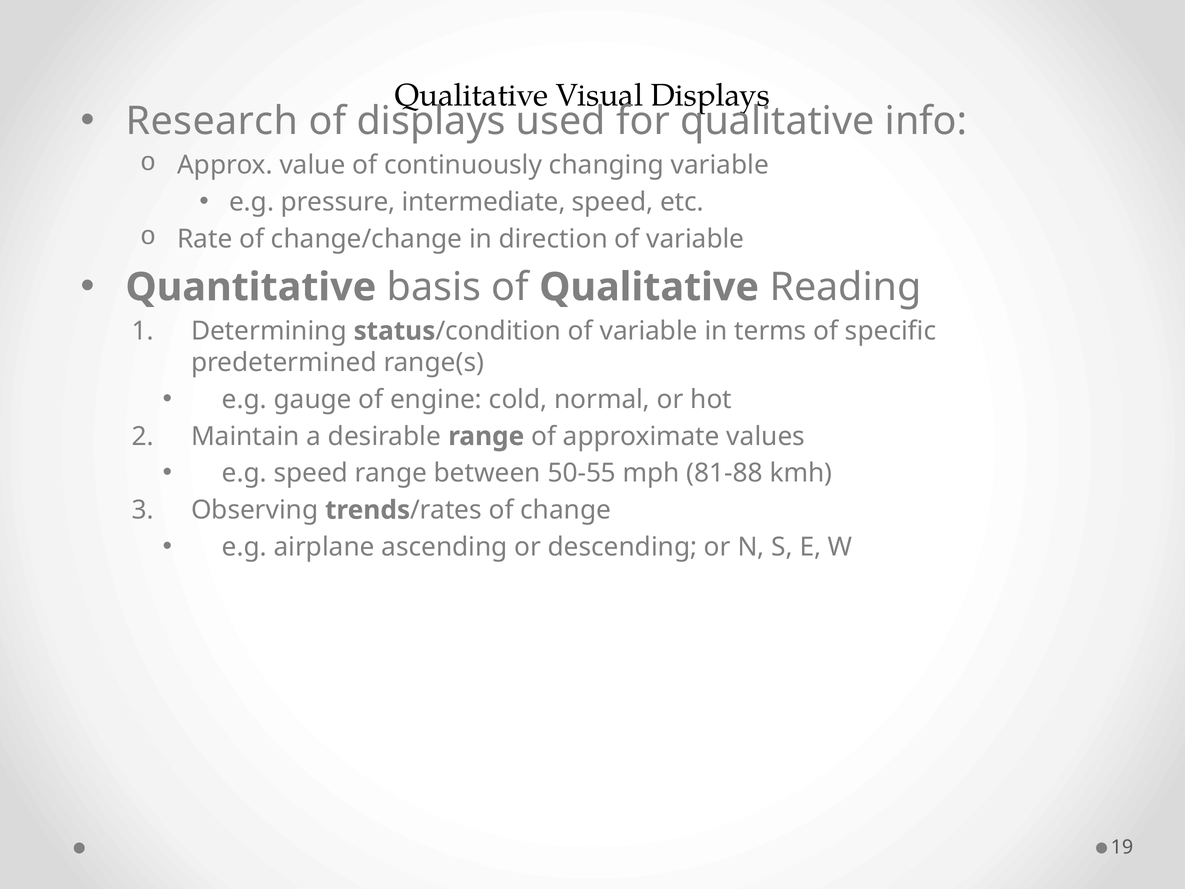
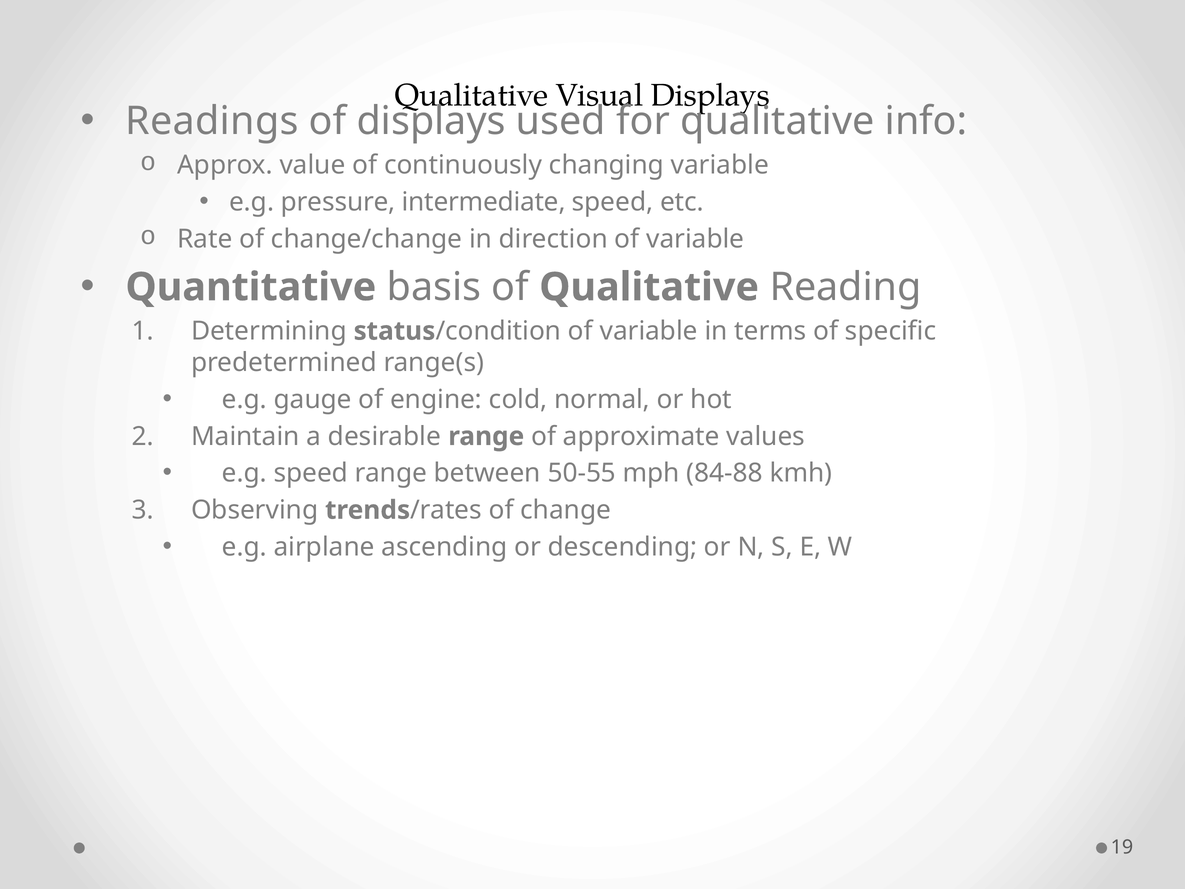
Research: Research -> Readings (212, 121)
81-88: 81-88 -> 84-88 (725, 473)
